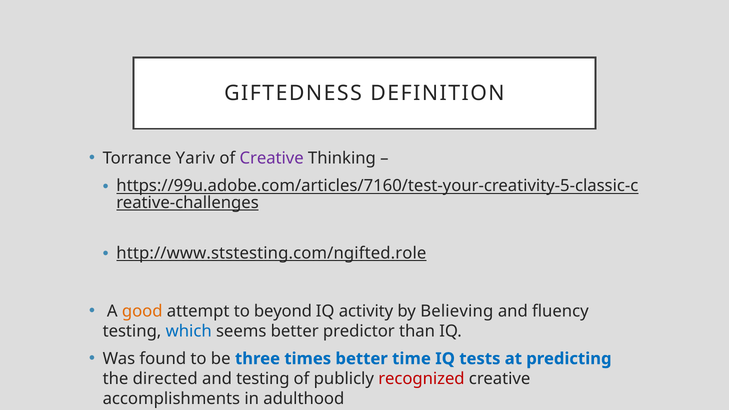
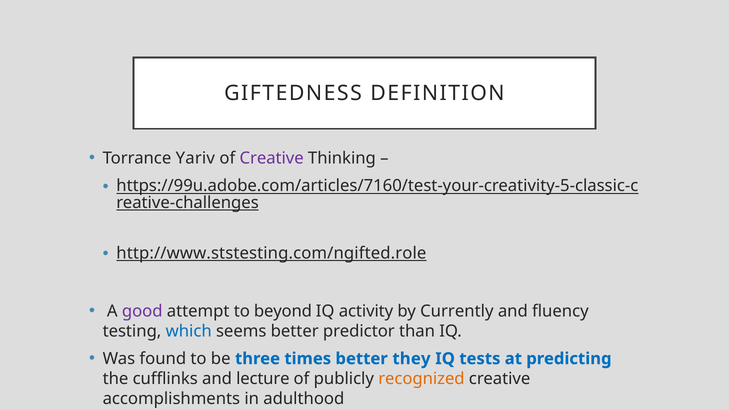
good colour: orange -> purple (142, 311)
Believing: Believing -> Currently (457, 311)
time: time -> they (411, 359)
directed: directed -> cufflinks (165, 379)
and testing: testing -> lecture (263, 379)
recognized colour: red -> orange (421, 379)
